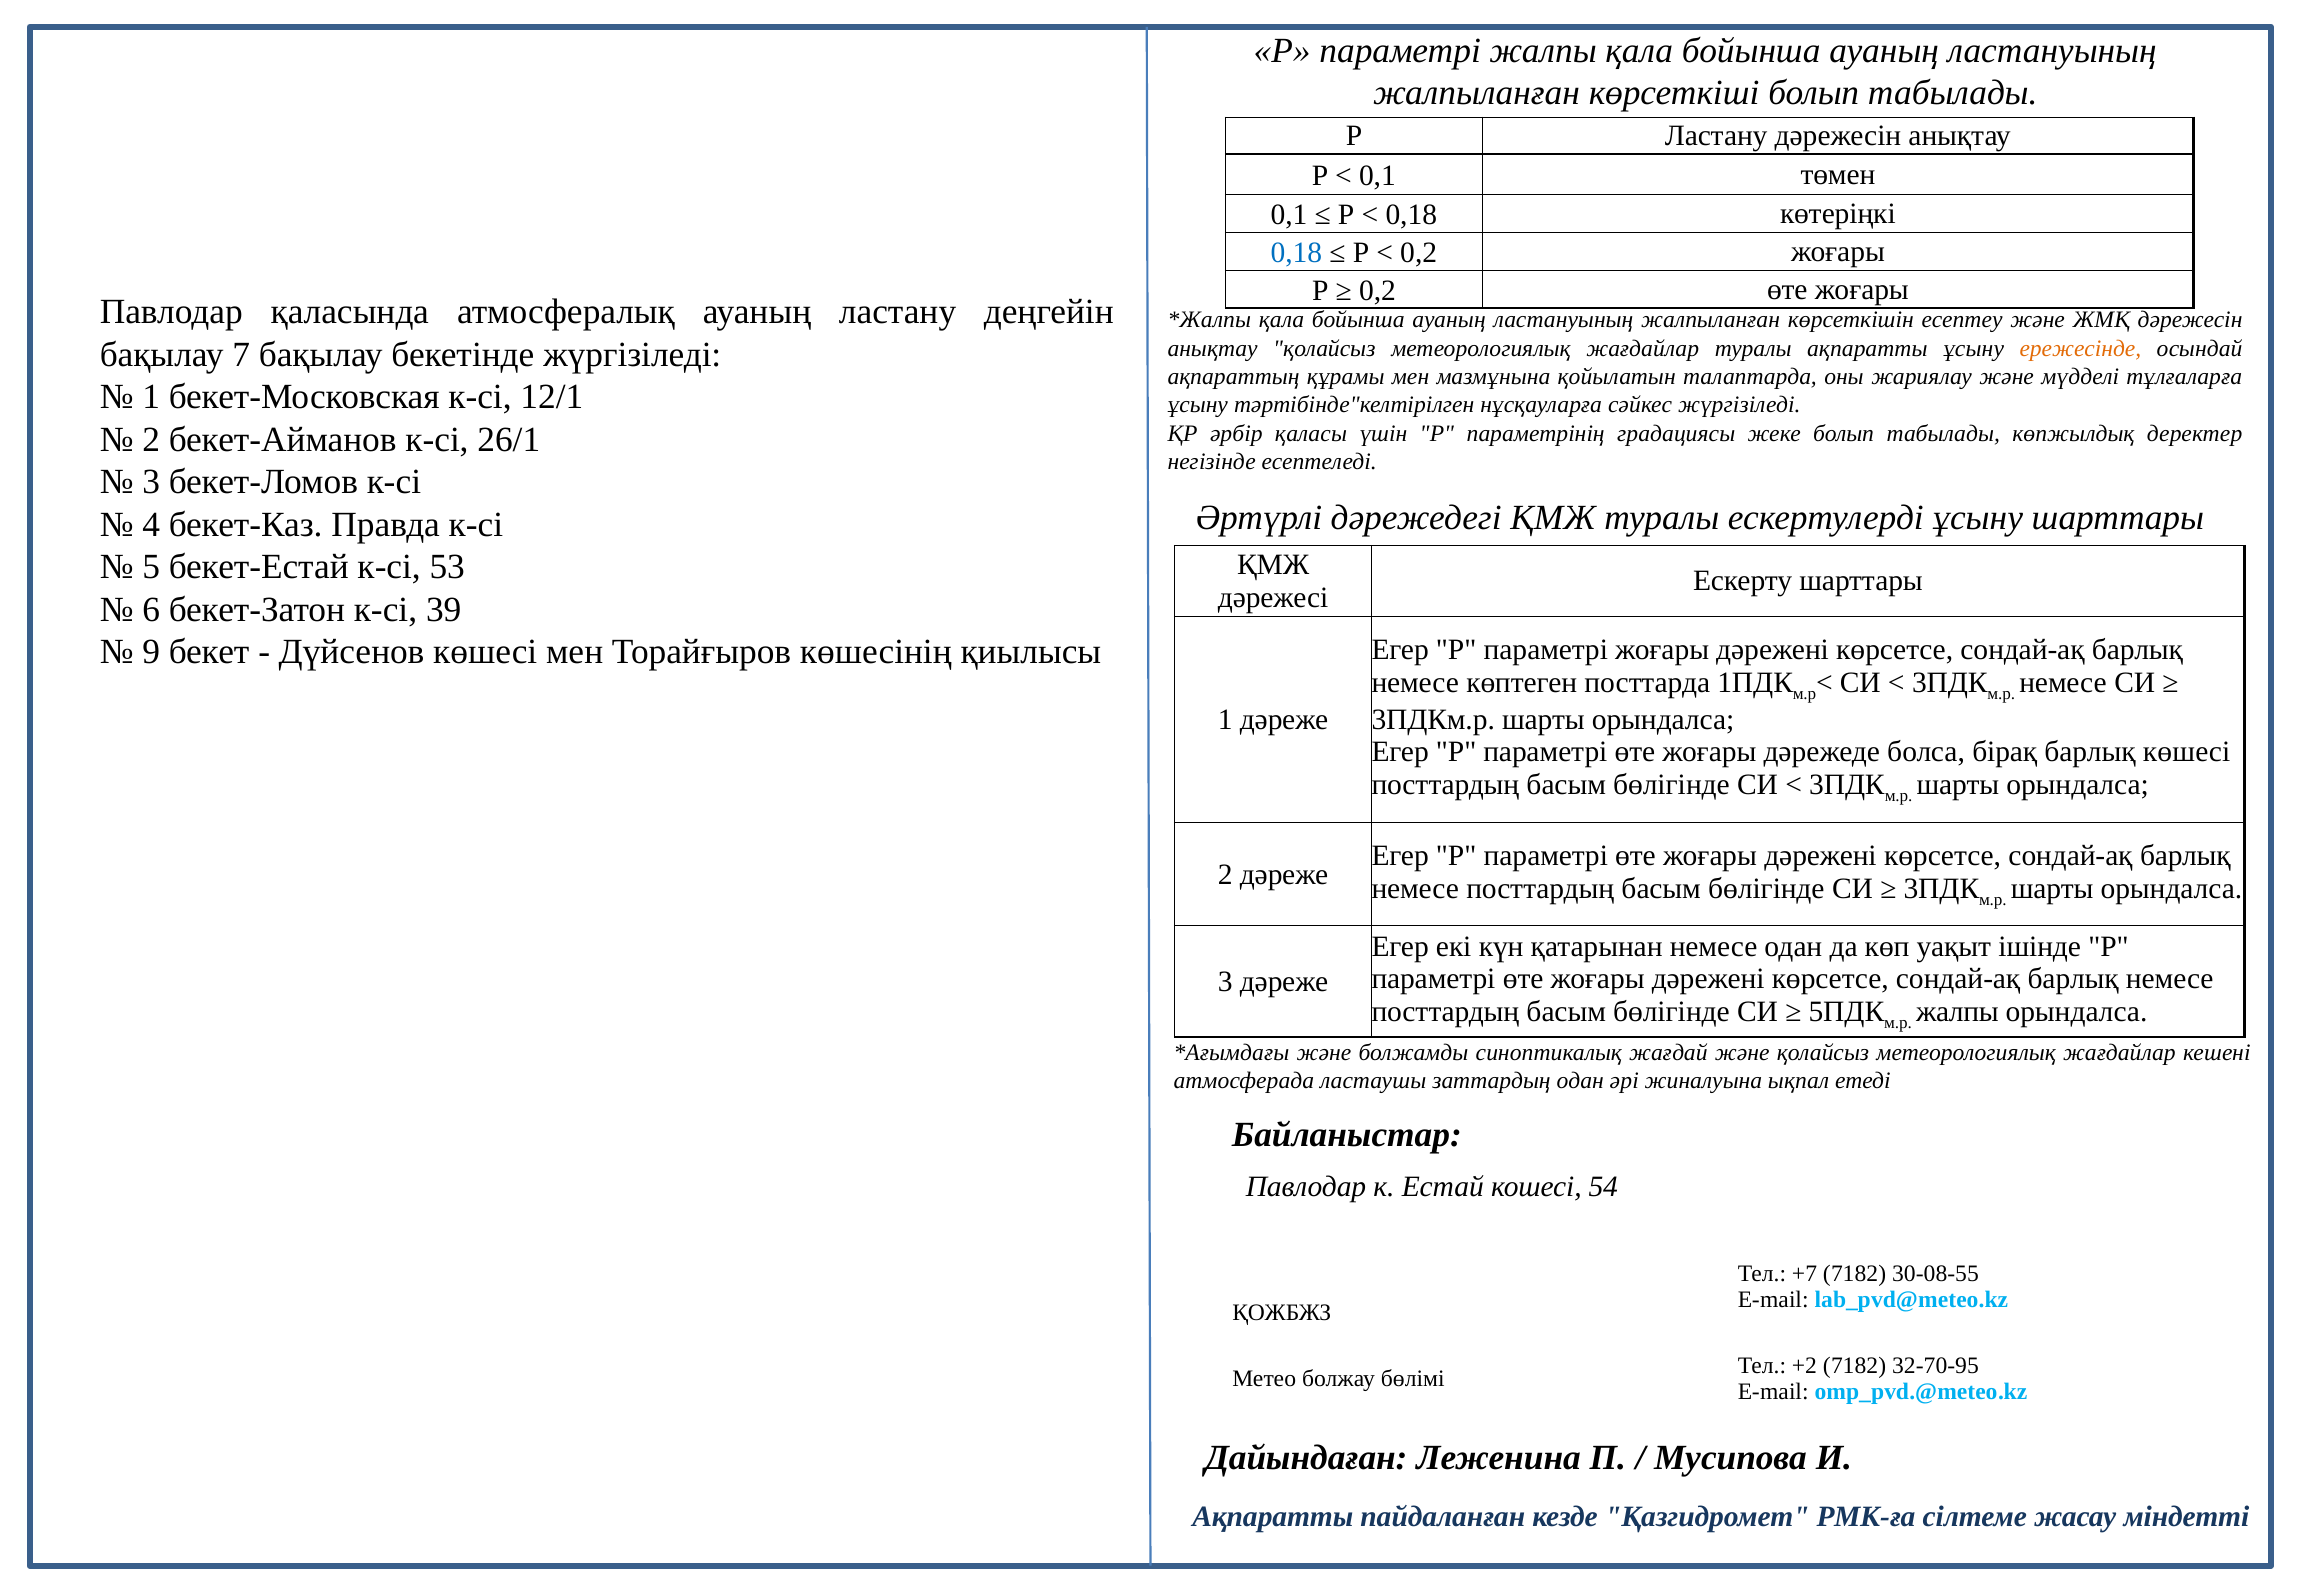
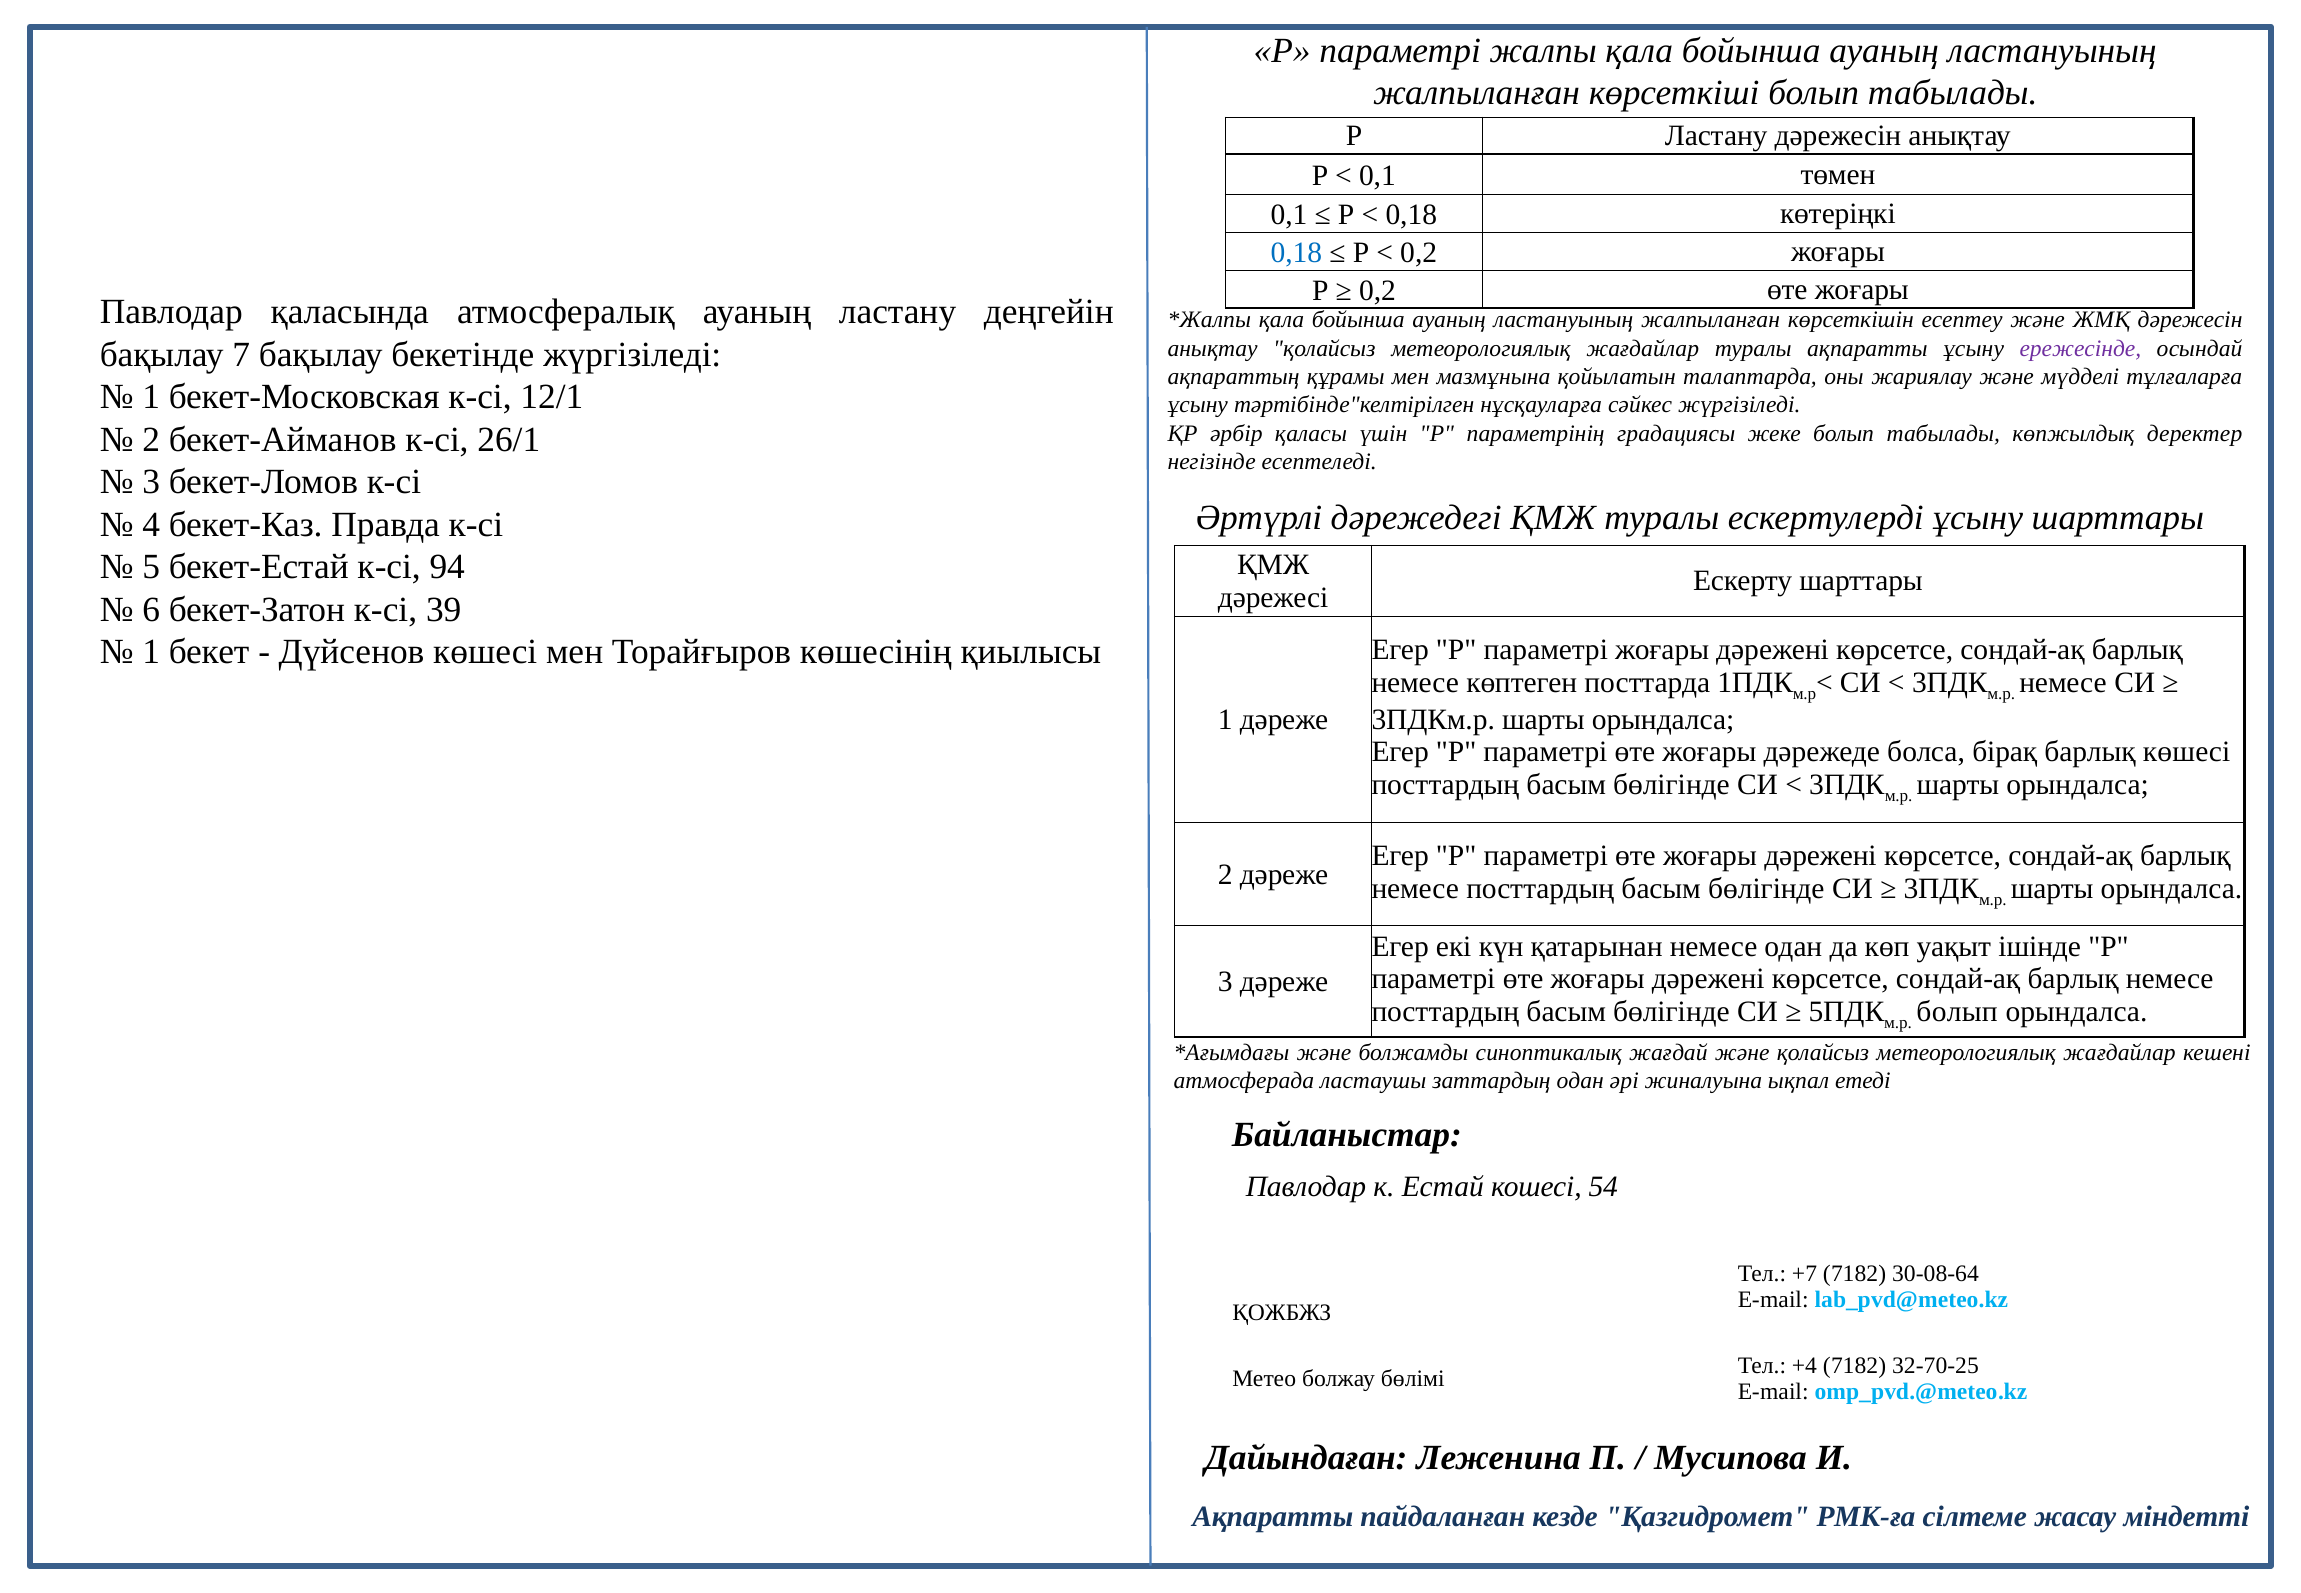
ережесінде colour: orange -> purple (2080, 348)
53: 53 -> 94 (447, 567)
9: 9 -> 1 (151, 652)
жалпы: жалпы -> болып (1957, 1012)
30-08-55: 30-08-55 -> 30-08-64 (1935, 1273)
+2: +2 -> +4 (1804, 1365)
32-70-95: 32-70-95 -> 32-70-25 (1935, 1365)
